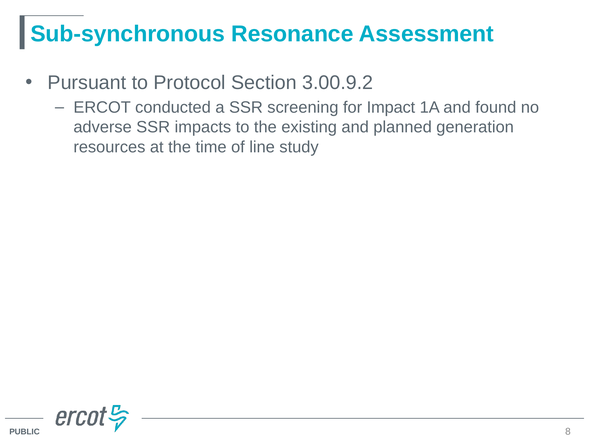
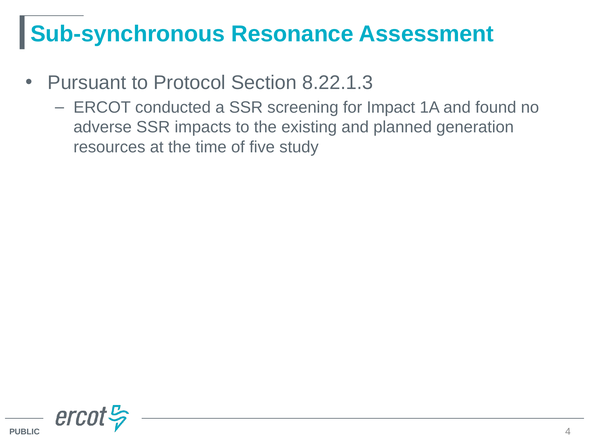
3.00.9.2: 3.00.9.2 -> 8.22.1.3 (338, 83)
line: line -> five (262, 147)
8: 8 -> 4 (568, 431)
